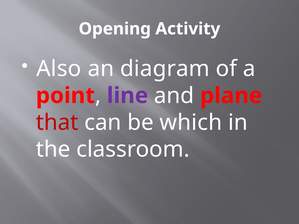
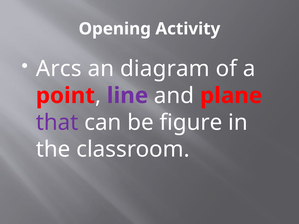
Also: Also -> Arcs (59, 69)
that colour: red -> purple (57, 123)
which: which -> figure (191, 123)
